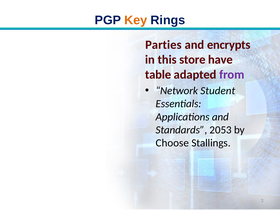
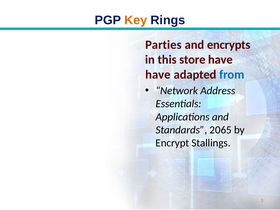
table: table -> have (158, 75)
from colour: purple -> blue (232, 75)
Student: Student -> Address (218, 91)
2053: 2053 -> 2065 (221, 130)
Choose: Choose -> Encrypt (172, 143)
